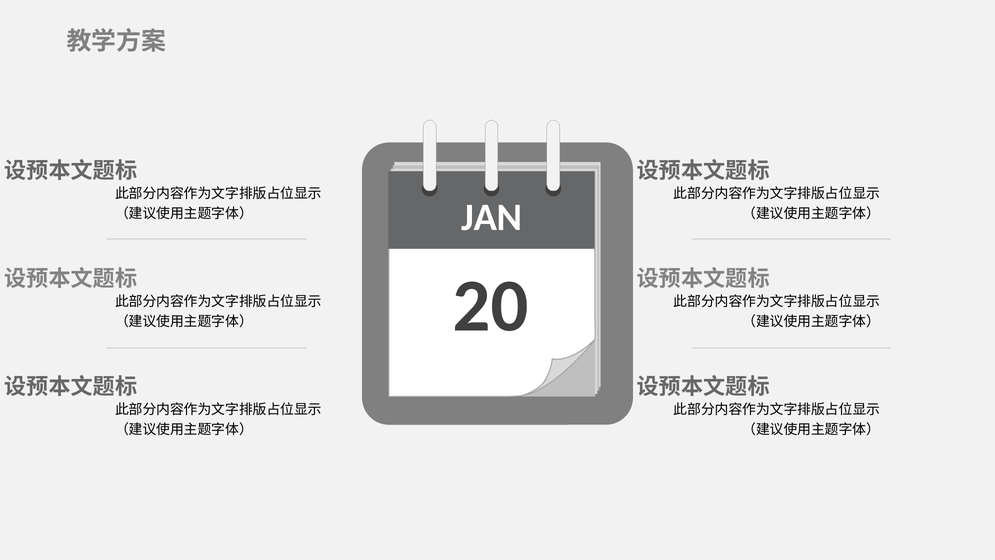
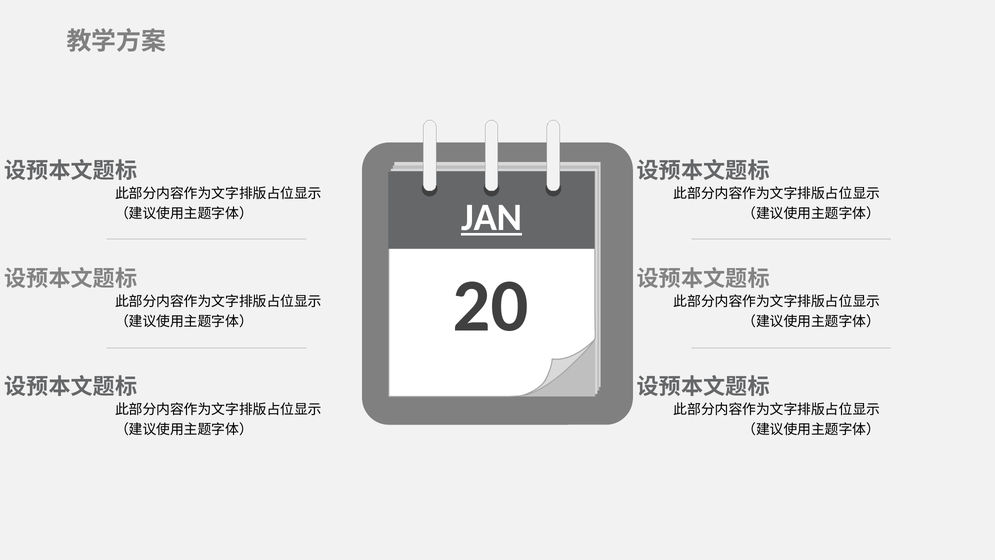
JAN underline: none -> present (492, 218)
